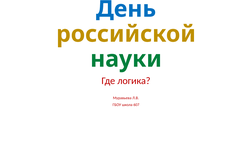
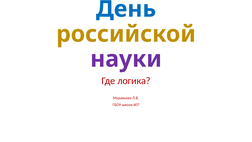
науки colour: green -> purple (126, 59)
